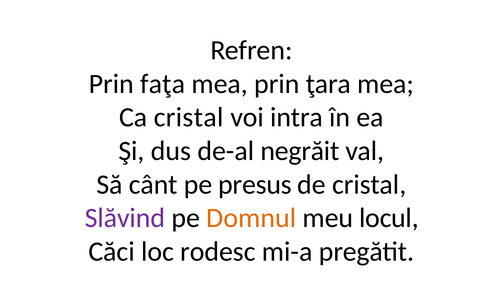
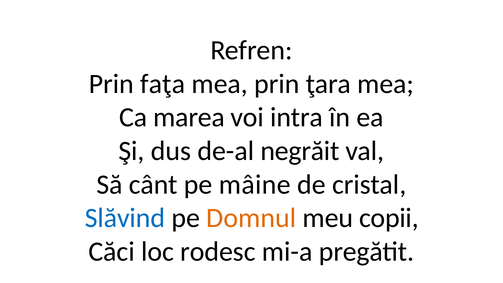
Ca cristal: cristal -> marea (189, 117)
presus: presus -> mâine (255, 184)
Slăvind colour: purple -> blue (125, 218)
locul: locul -> copii (389, 218)
